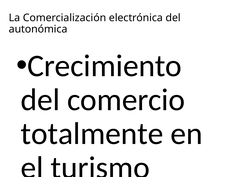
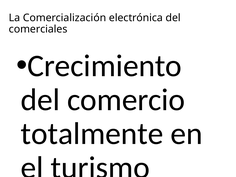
autonómica: autonómica -> comerciales (38, 29)
